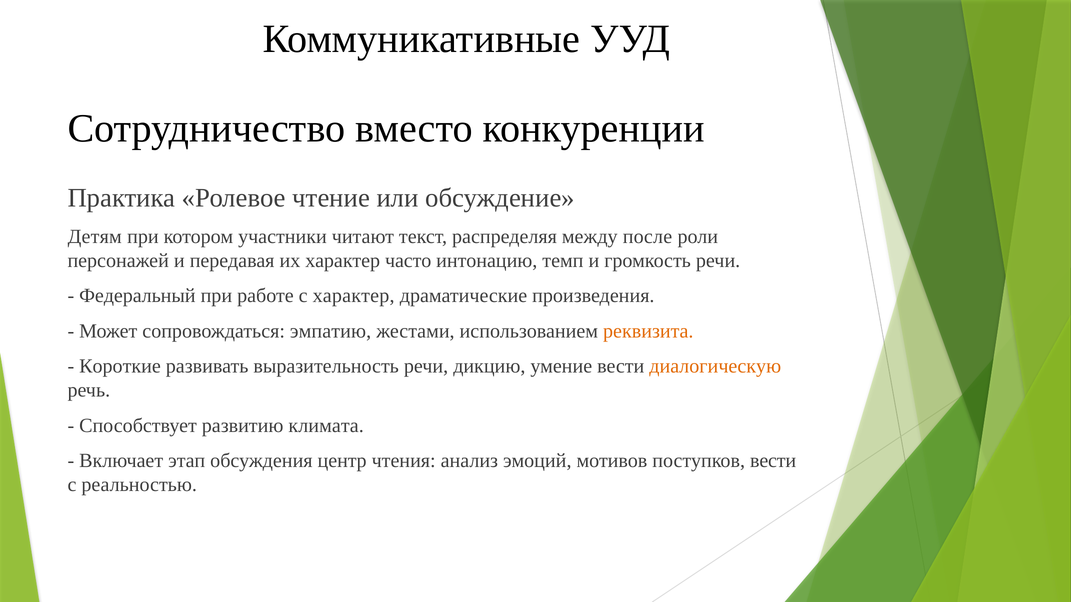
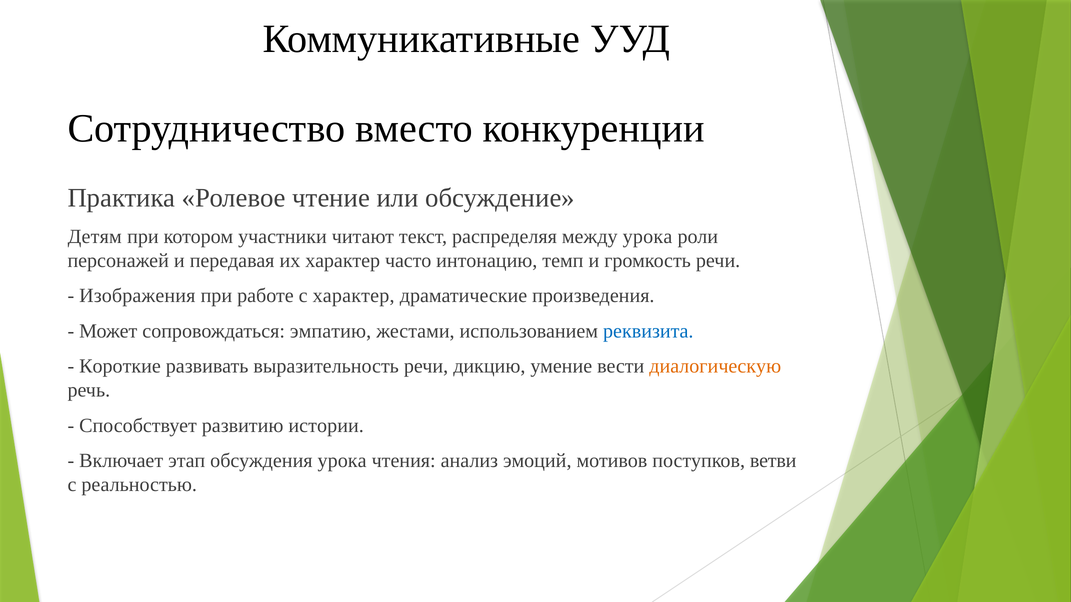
между после: после -> урока (647, 237)
Федеральный: Федеральный -> Изображения (137, 296)
реквизита colour: orange -> blue (648, 331)
климата: климата -> истории (326, 426)
обсуждения центр: центр -> урока (342, 461)
поступков вести: вести -> ветви (773, 461)
